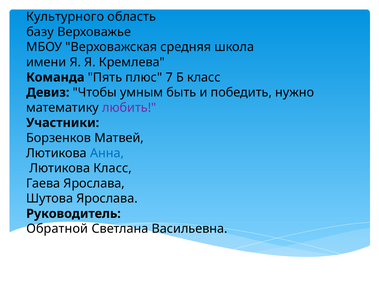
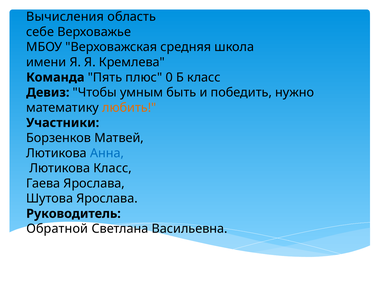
Культурного: Культурного -> Вычисления (65, 17)
базу: базу -> себе (40, 32)
7: 7 -> 0 (169, 77)
любить colour: purple -> orange (129, 108)
